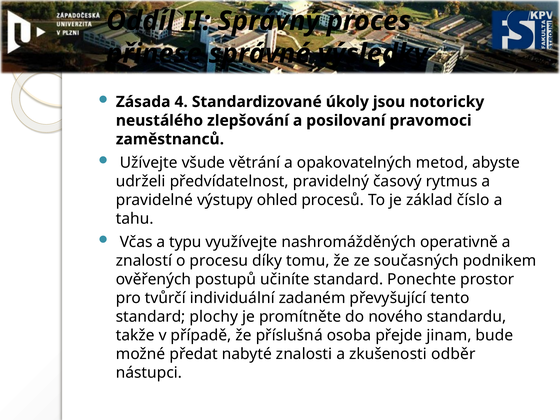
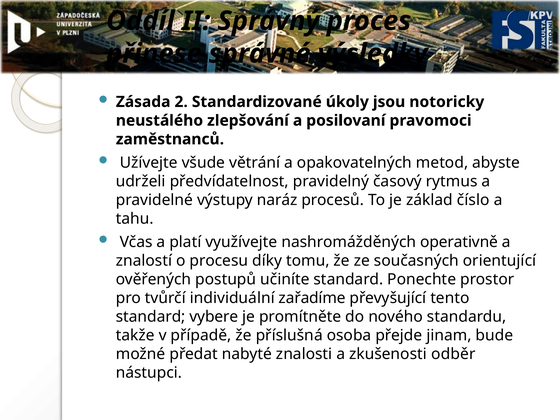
4: 4 -> 2 (181, 102)
ohled: ohled -> naráz (277, 200)
typu: typu -> platí (185, 242)
podnikem: podnikem -> orientující (500, 261)
zadaném: zadaném -> zařadíme (312, 298)
plochy: plochy -> vybere (214, 317)
